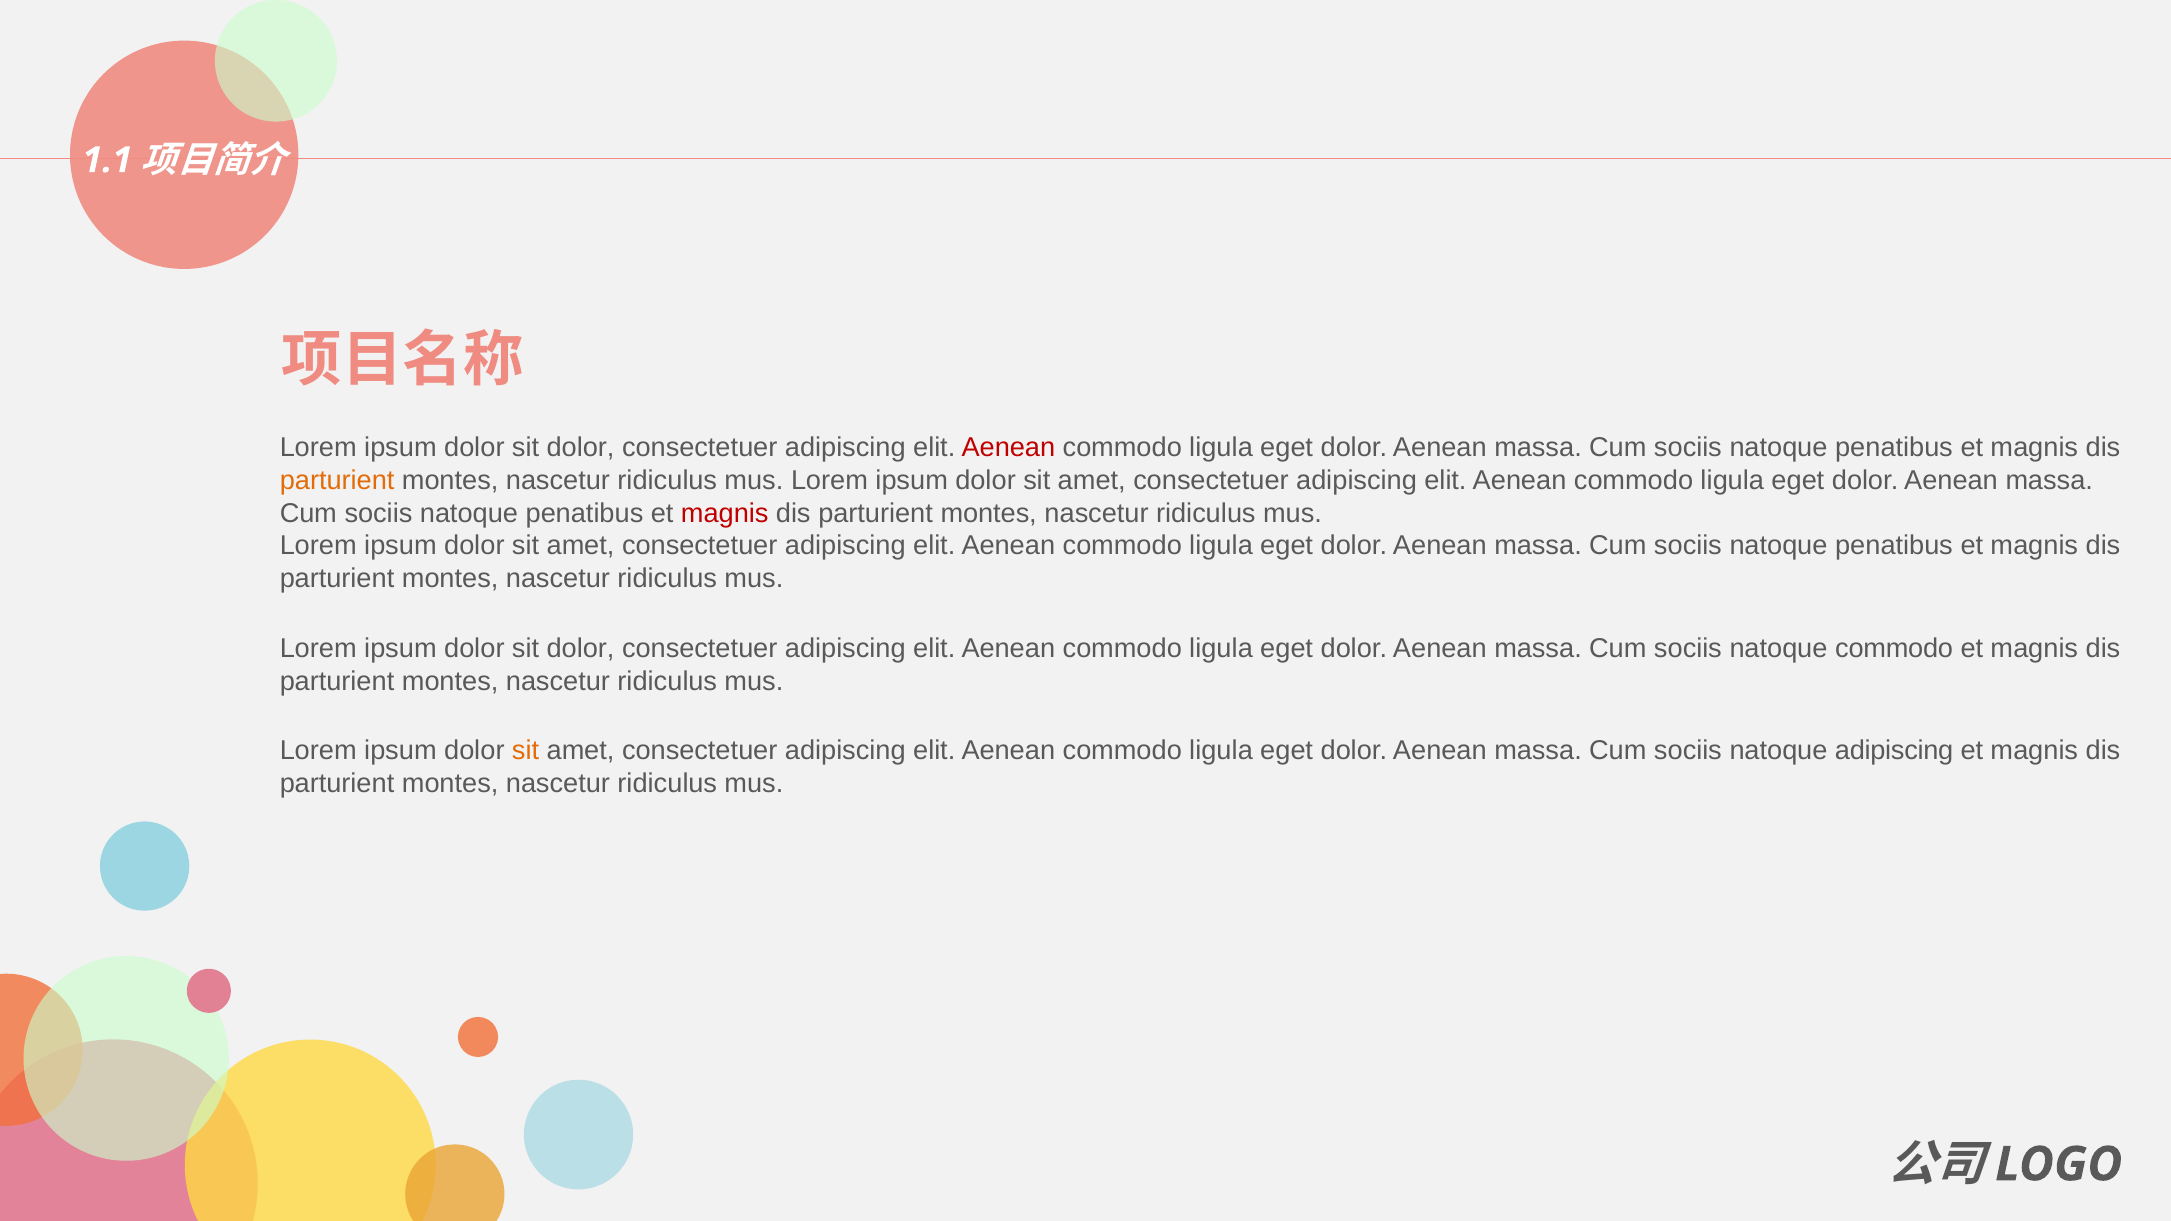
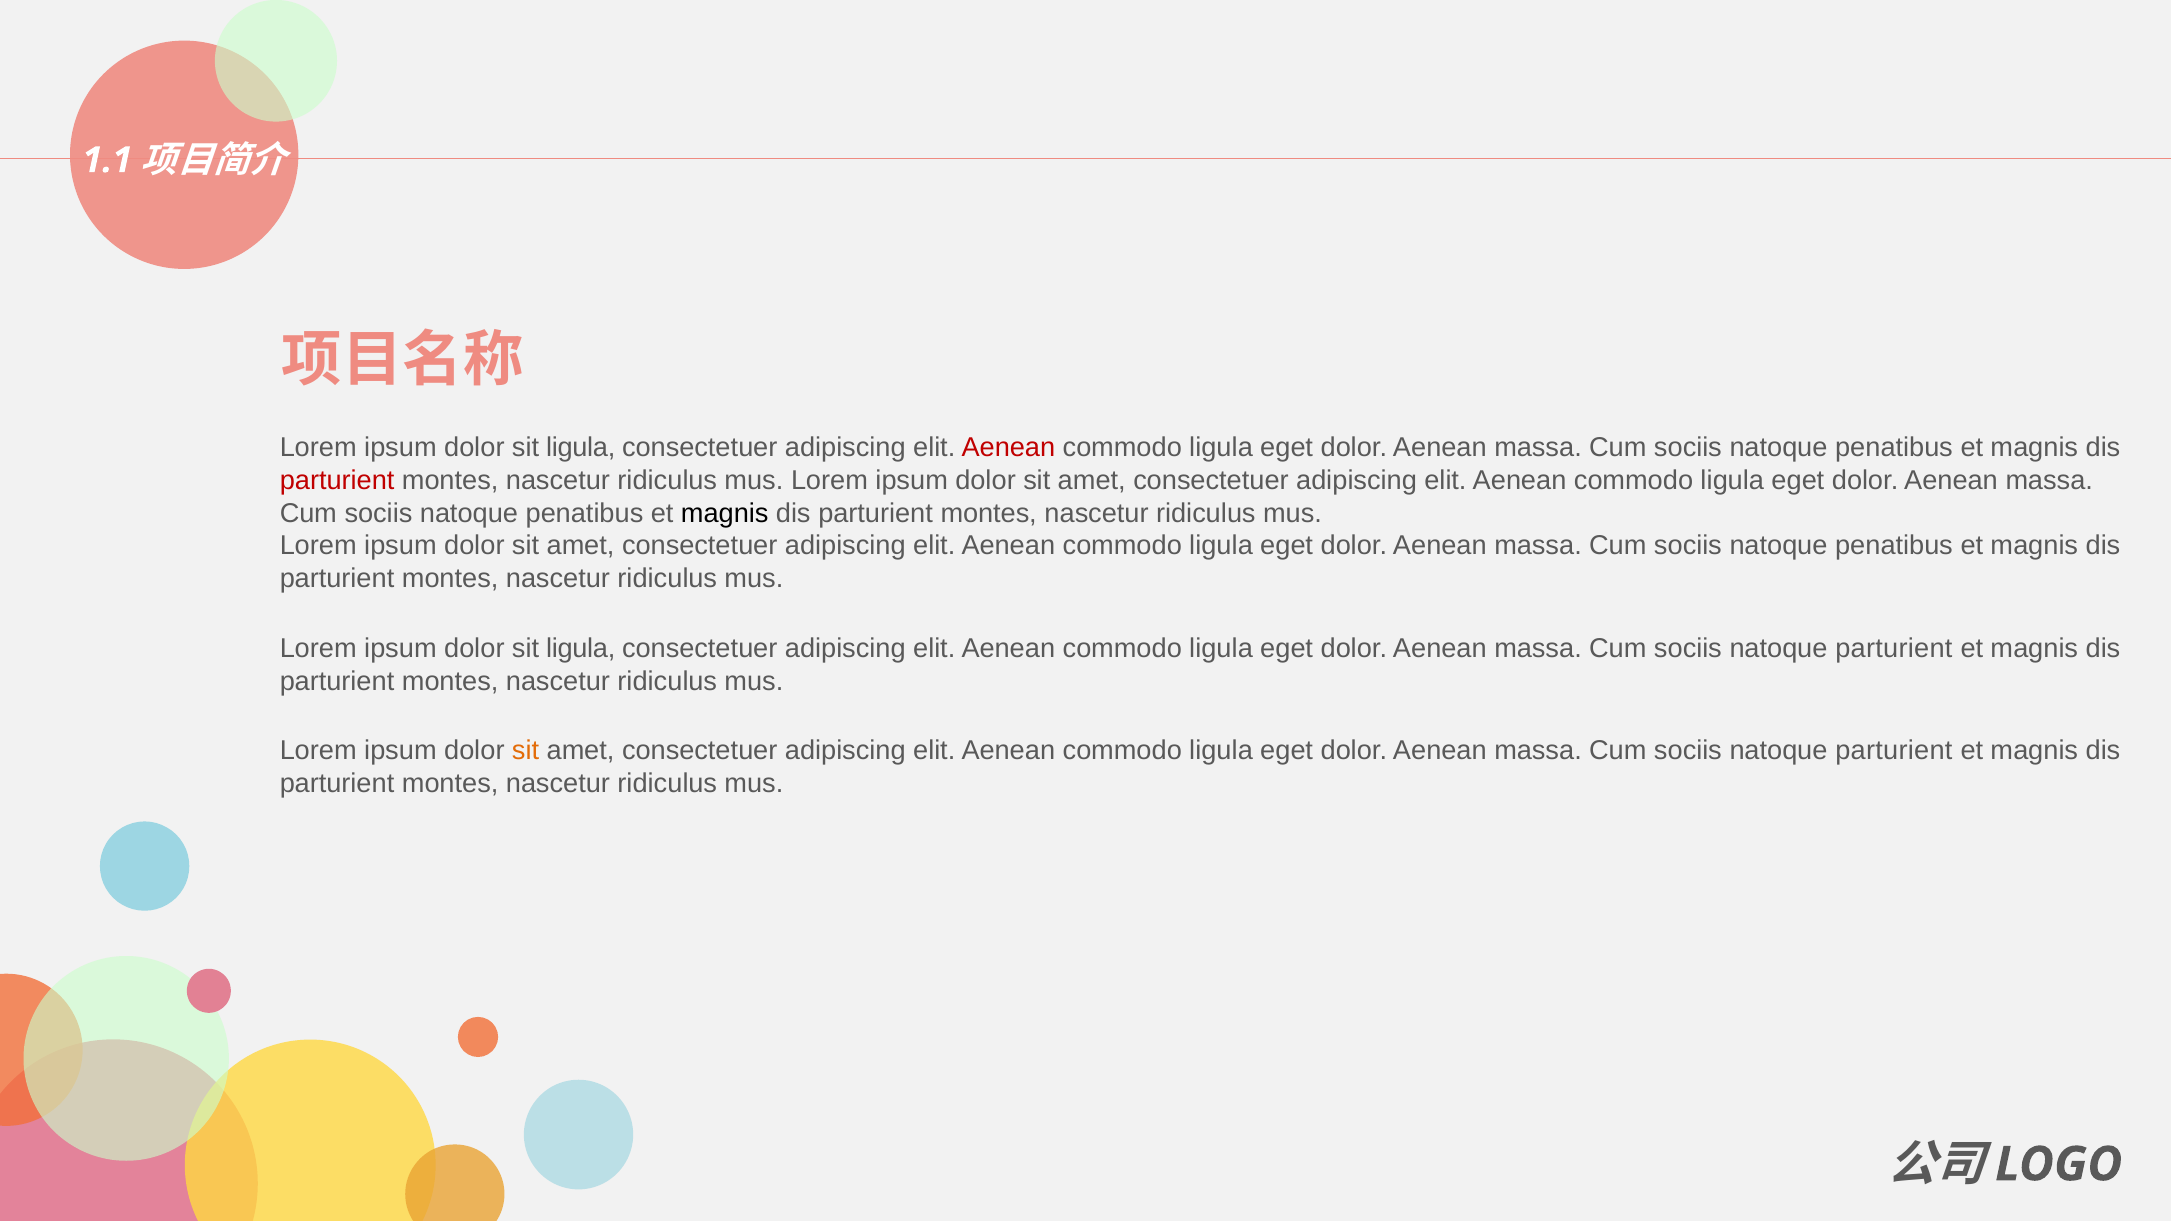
dolor: dolor -> ligula (581, 448)
parturient colour: orange -> red (337, 481)
magnis colour: red -> black (725, 513)
dolor: dolor -> ligula (581, 649)
commodo: commodo -> parturient (1894, 649)
adipiscing: adipiscing -> parturient (1894, 751)
